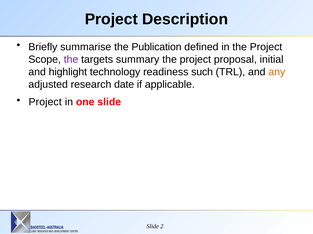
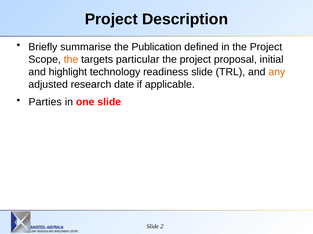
the colour: purple -> orange (71, 60)
summary: summary -> particular (138, 60)
readiness such: such -> slide (202, 72)
Project: Project -> Parties (45, 102)
